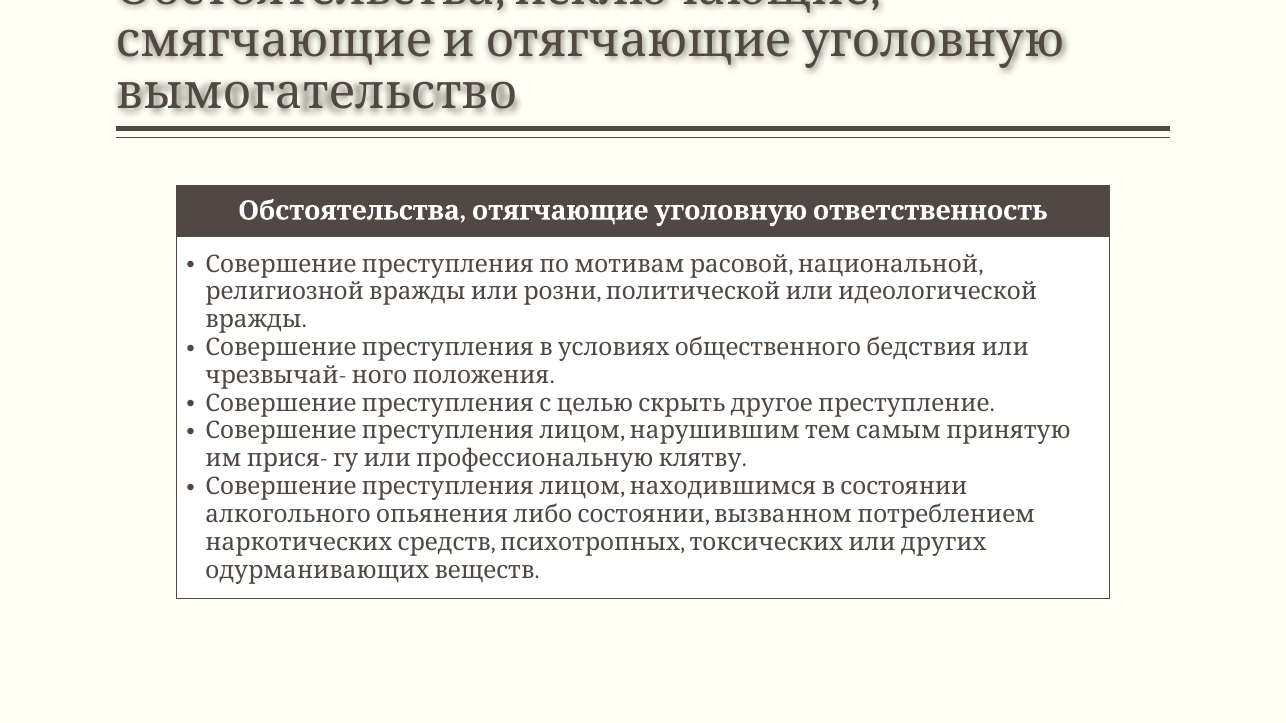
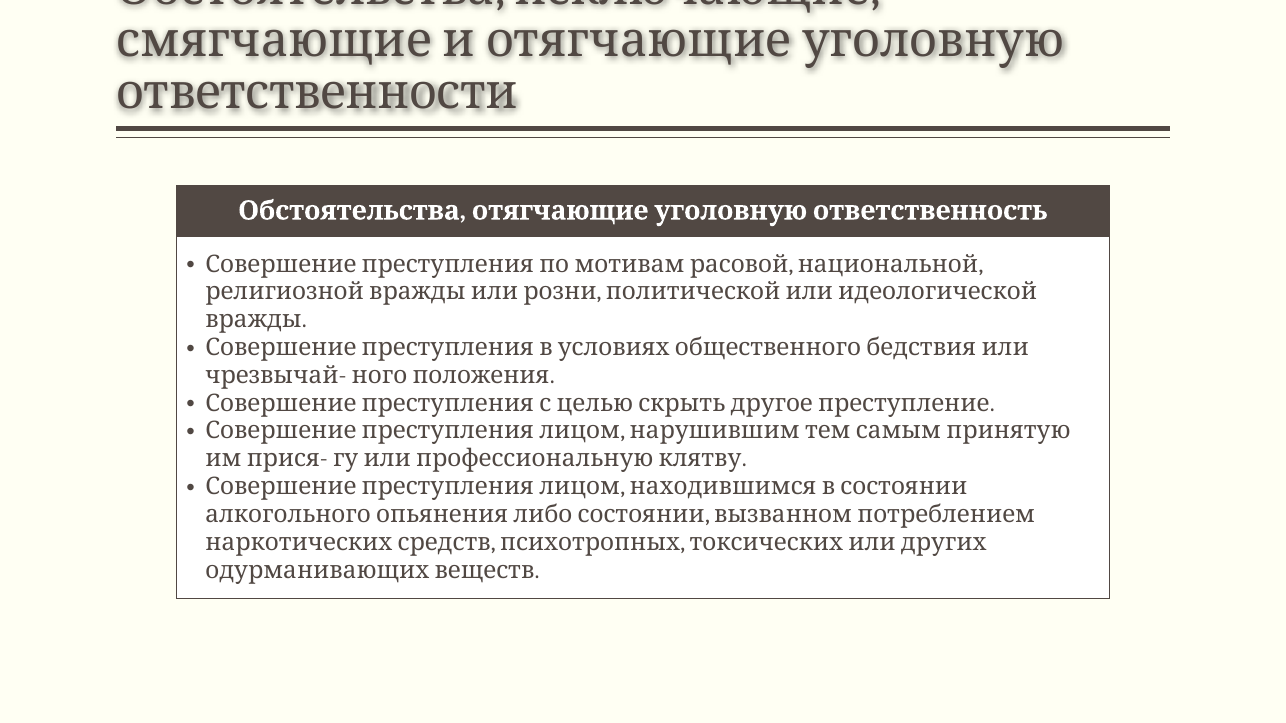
вымогательство: вымогательство -> ответственности (317, 93)
